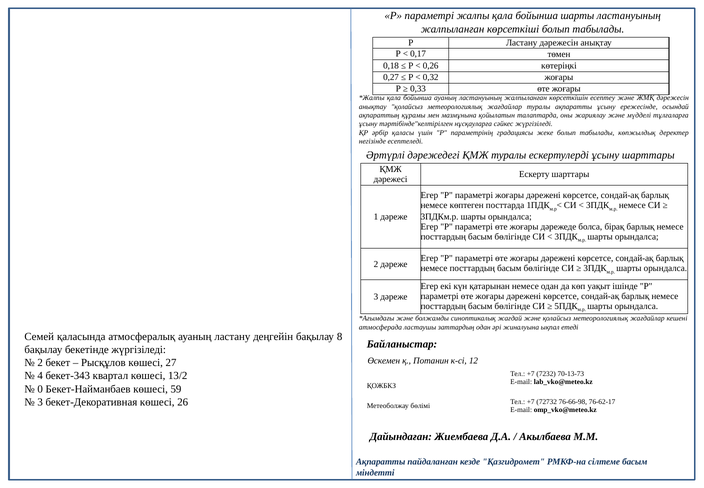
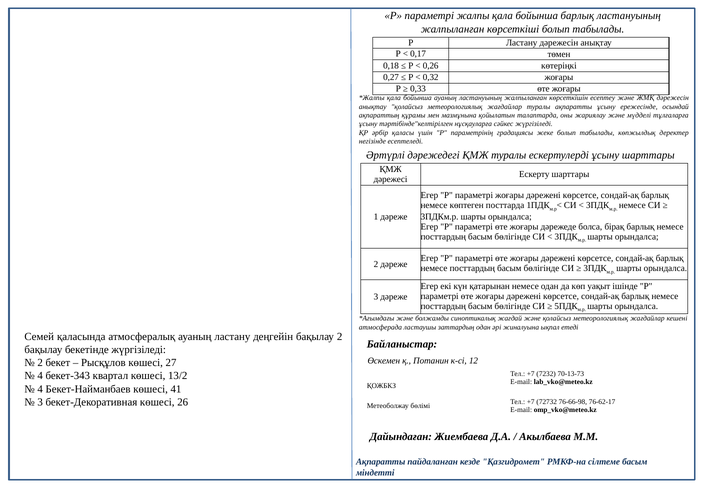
бойынша шарты: шарты -> барлық (577, 16)
бақылау 8: 8 -> 2 (340, 336)
0: 0 -> 4 (40, 388)
59: 59 -> 41 (176, 388)
